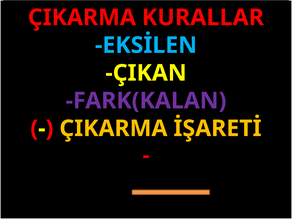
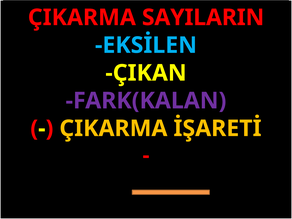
KURALLAR: KURALLAR -> SAYILARIN (203, 18)
